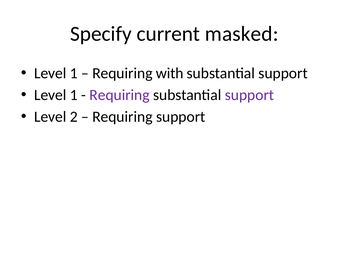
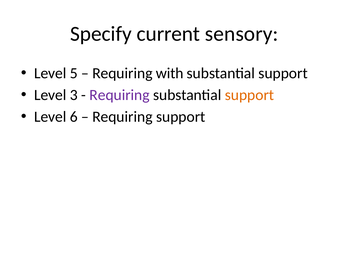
masked: masked -> sensory (242, 34)
1: 1 -> 5 (74, 73)
1: 1 -> 3 (74, 95)
support colour: purple -> orange (250, 95)
2: 2 -> 6 (74, 117)
